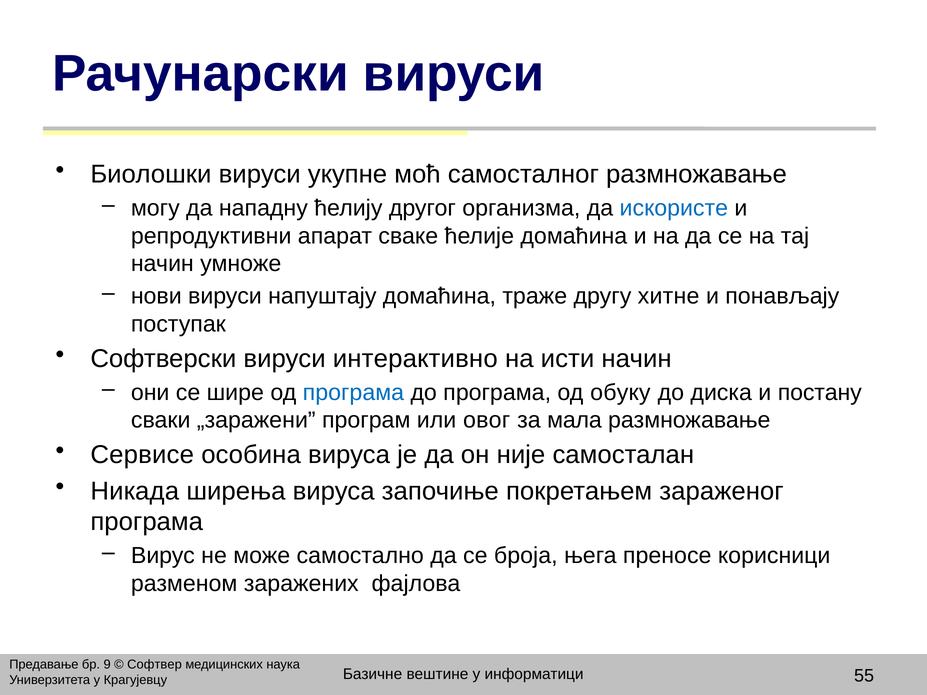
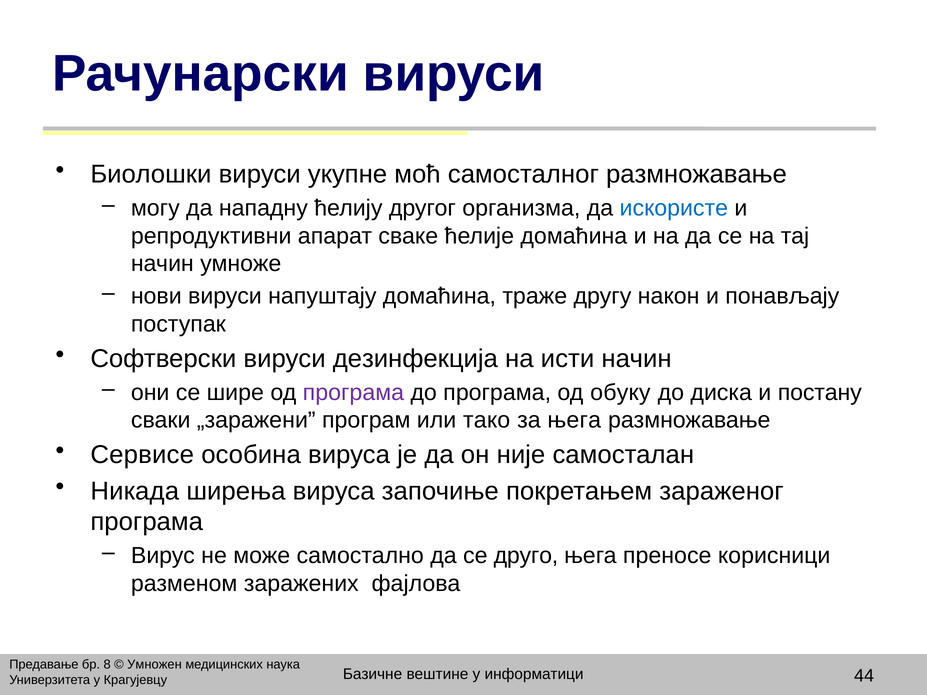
хитне: хитне -> након (669, 296)
интерактивно: интерактивно -> дезинфекција (415, 359)
програма colour: blue -> purple (353, 393)
овог: овог -> тако (487, 420)
за мала: мала -> њега (574, 420)
броја: броја -> друго (526, 556)
9: 9 -> 8 (107, 665)
Софтвер: Софтвер -> Умножен (155, 665)
55: 55 -> 44 (864, 676)
